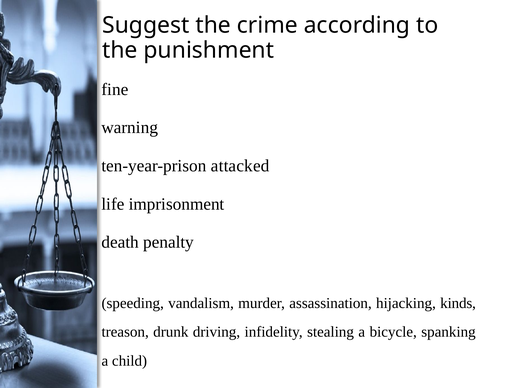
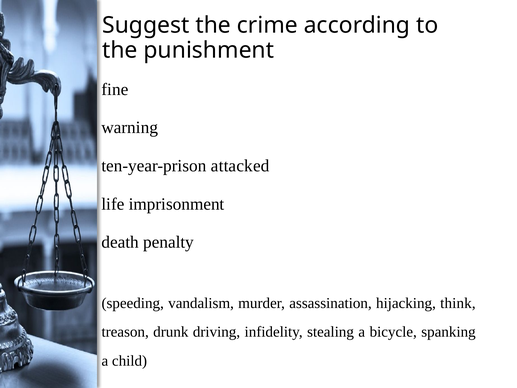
kinds: kinds -> think (458, 303)
